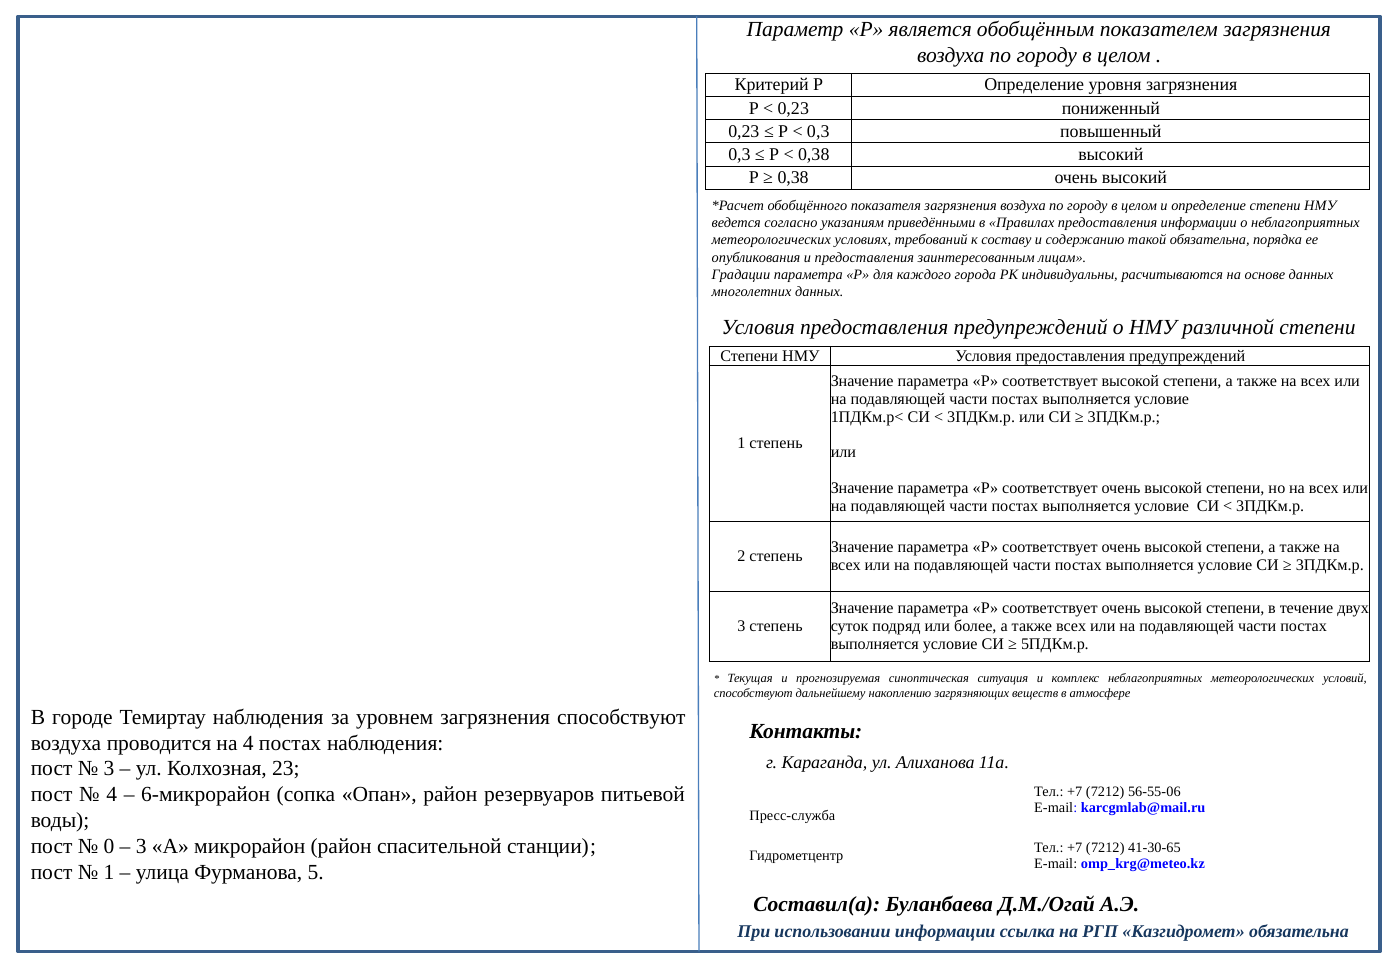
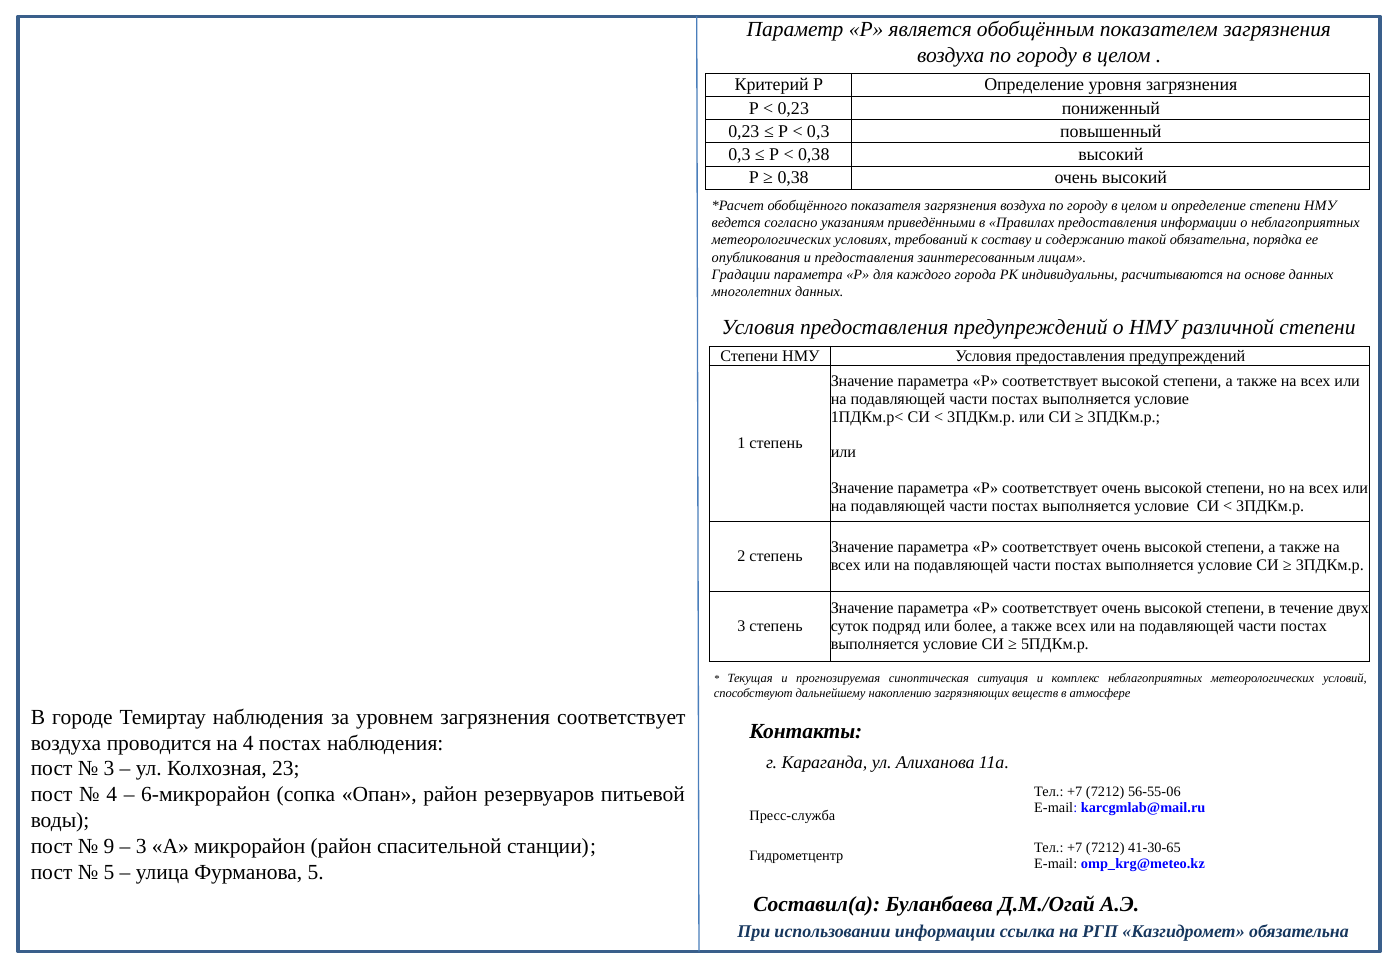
загрязнения способствуют: способствуют -> соответствует (621, 717)
0: 0 -> 9 (109, 846)
1: 1 -> 5 (109, 872)
